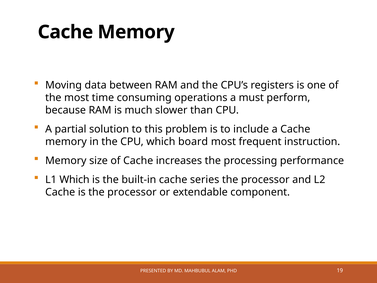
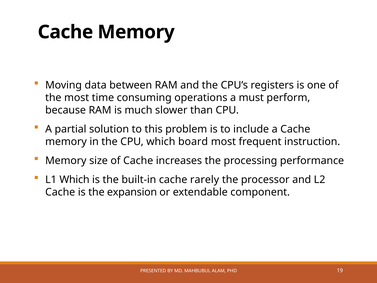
series: series -> rarely (205, 179)
is the processor: processor -> expansion (132, 192)
